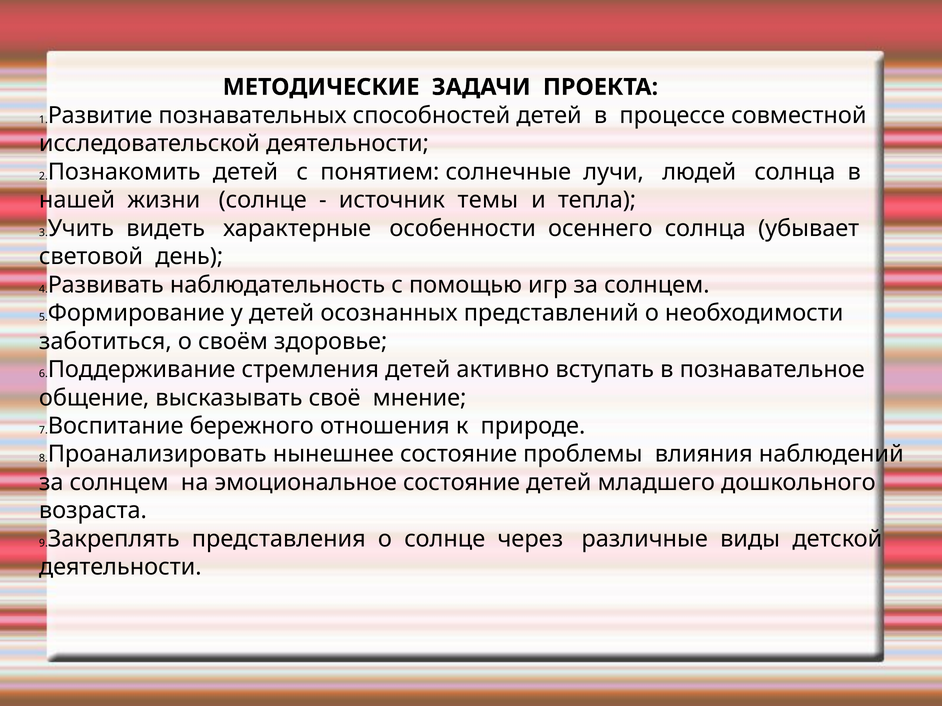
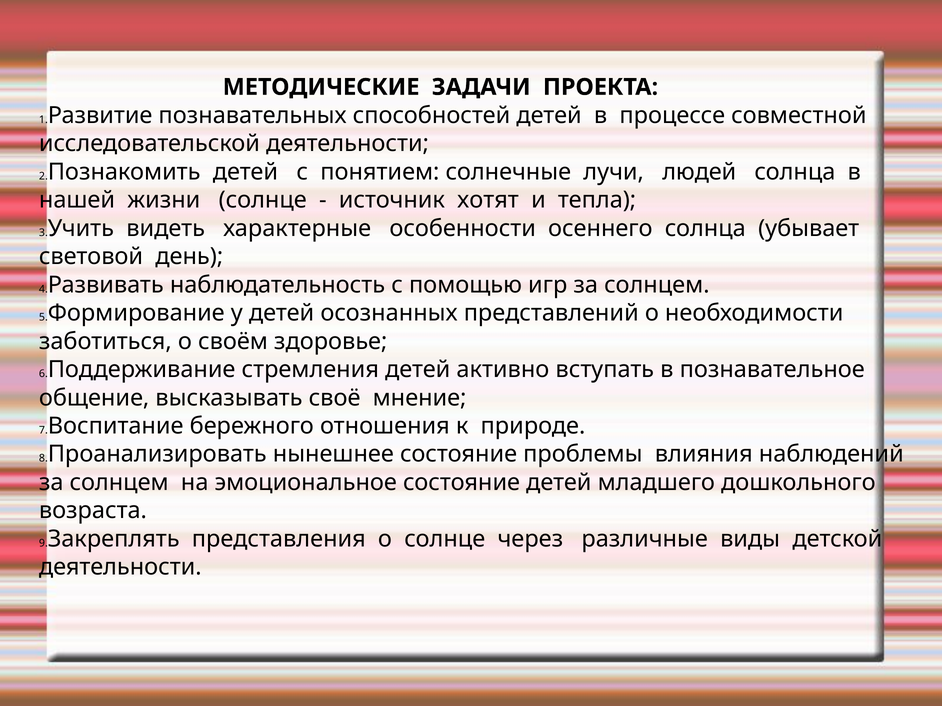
темы: темы -> хотят (488, 200)
